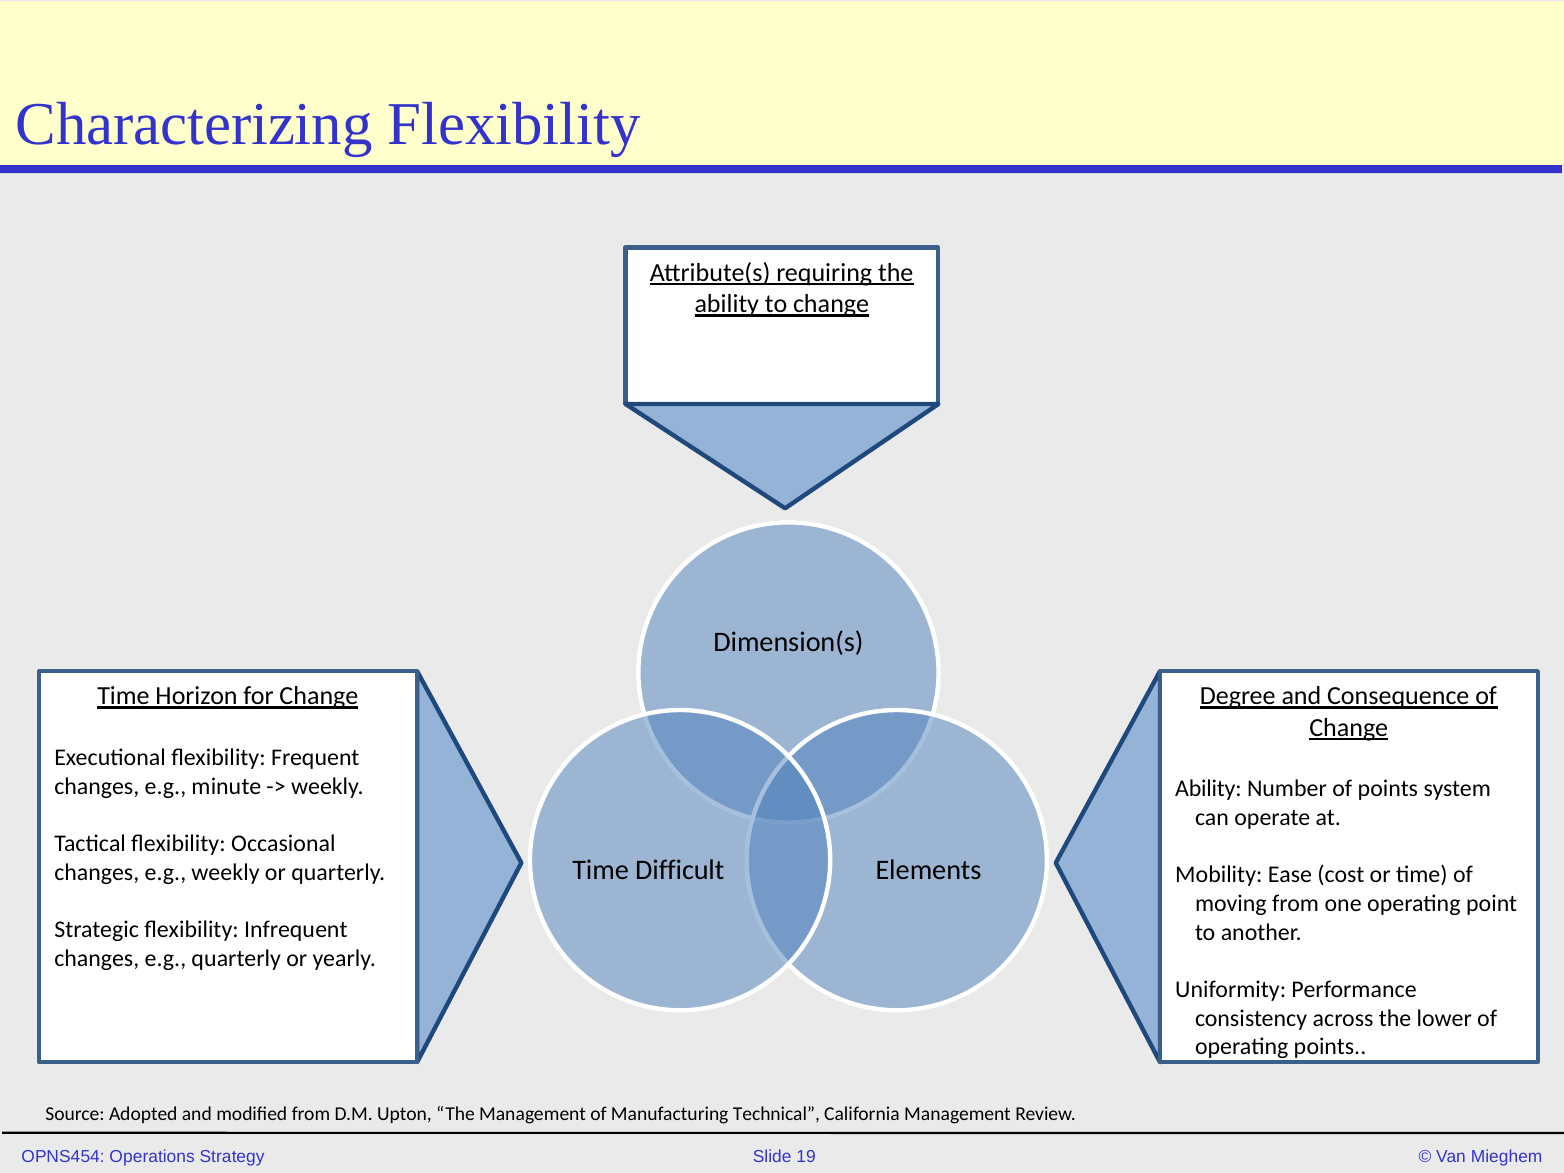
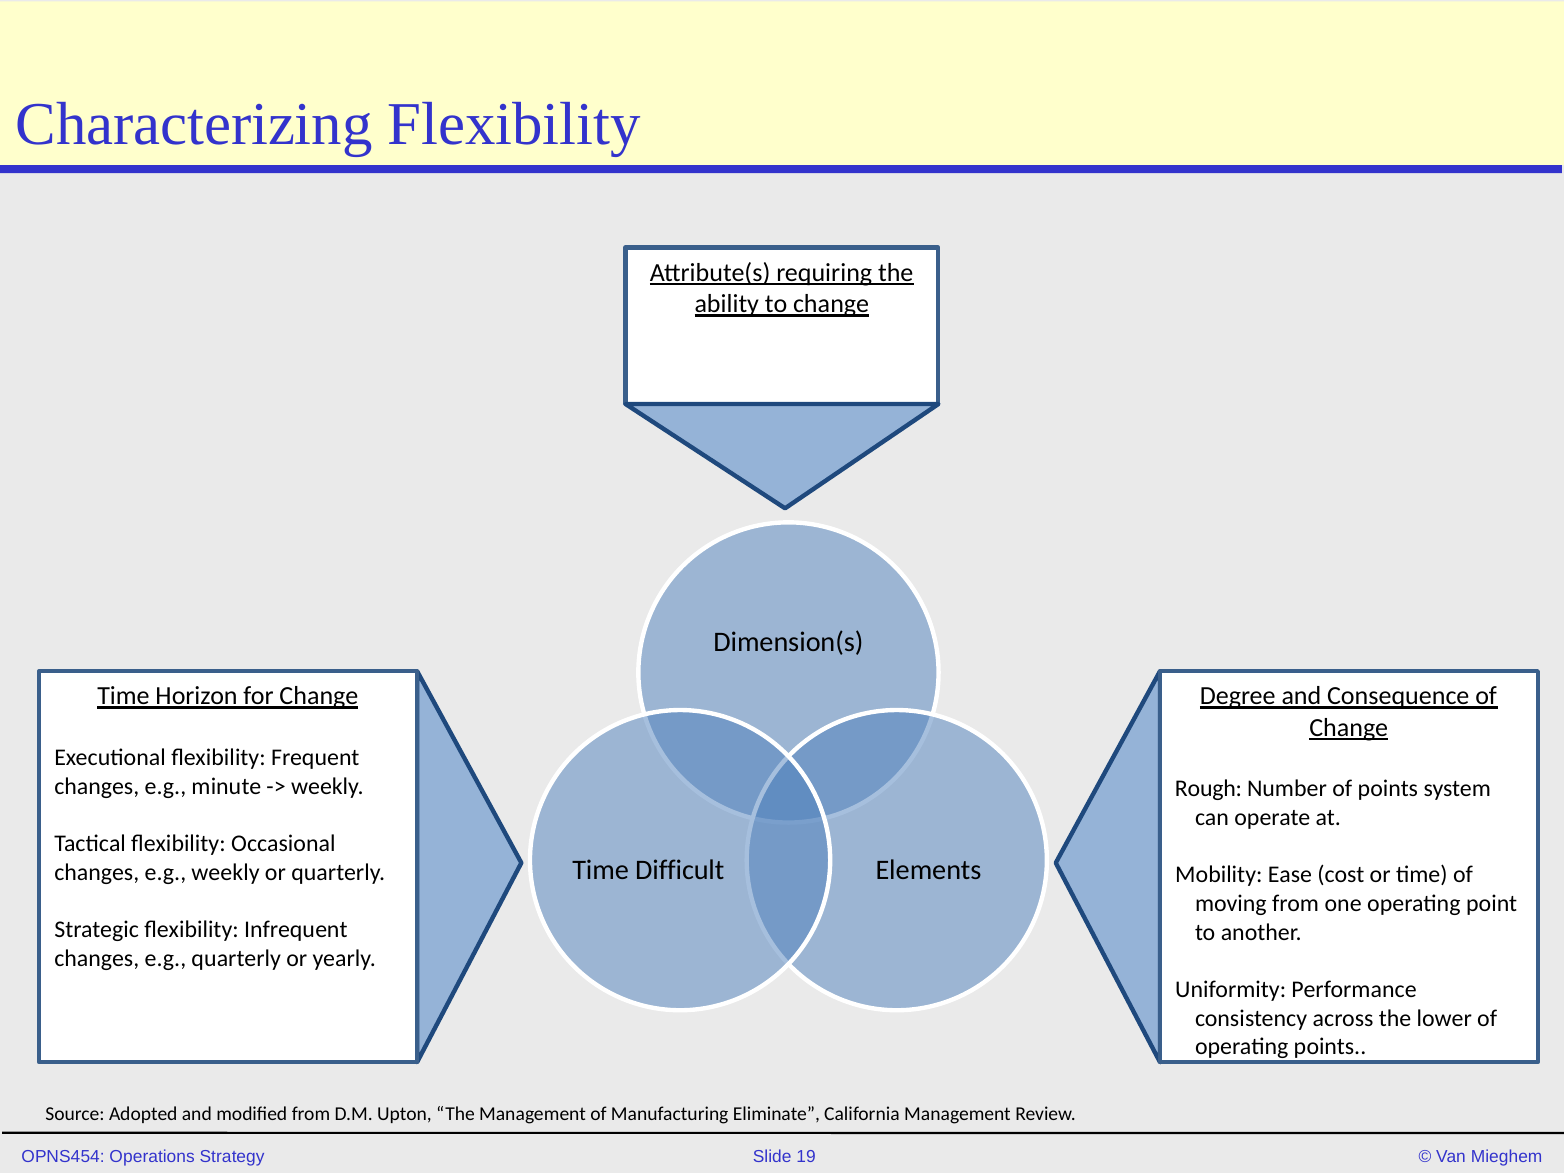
Ability: Ability -> Rough (1208, 789)
Technical: Technical -> Eliminate (776, 1114)
